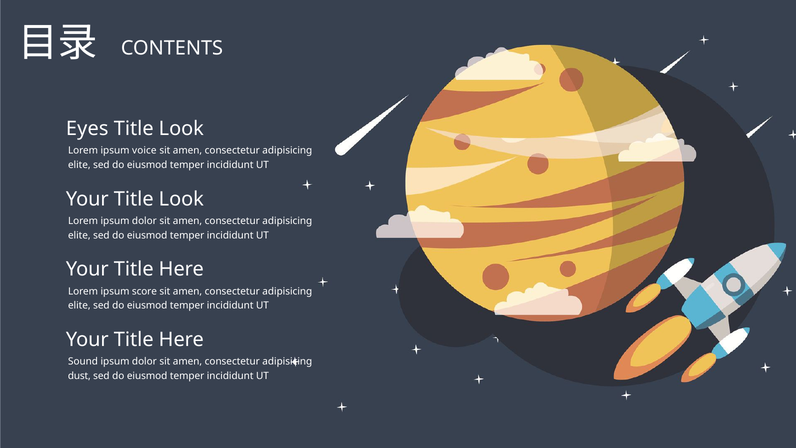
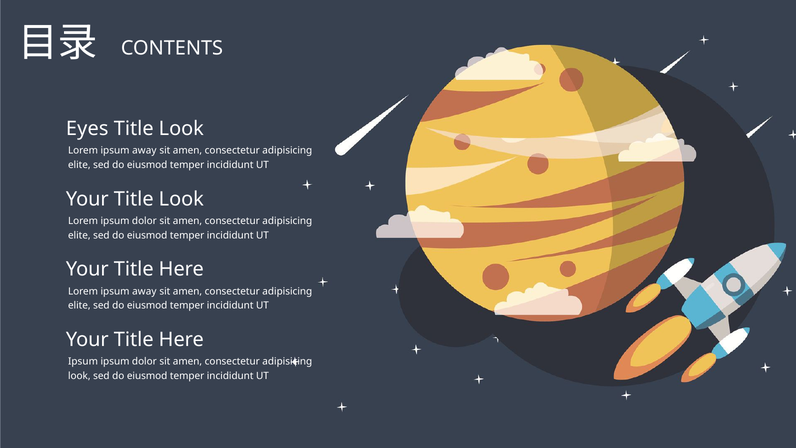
voice: voice -> away (144, 151)
score: score -> away (144, 291)
Sound: Sound -> Ipsum (83, 361)
dust: dust -> look (79, 376)
